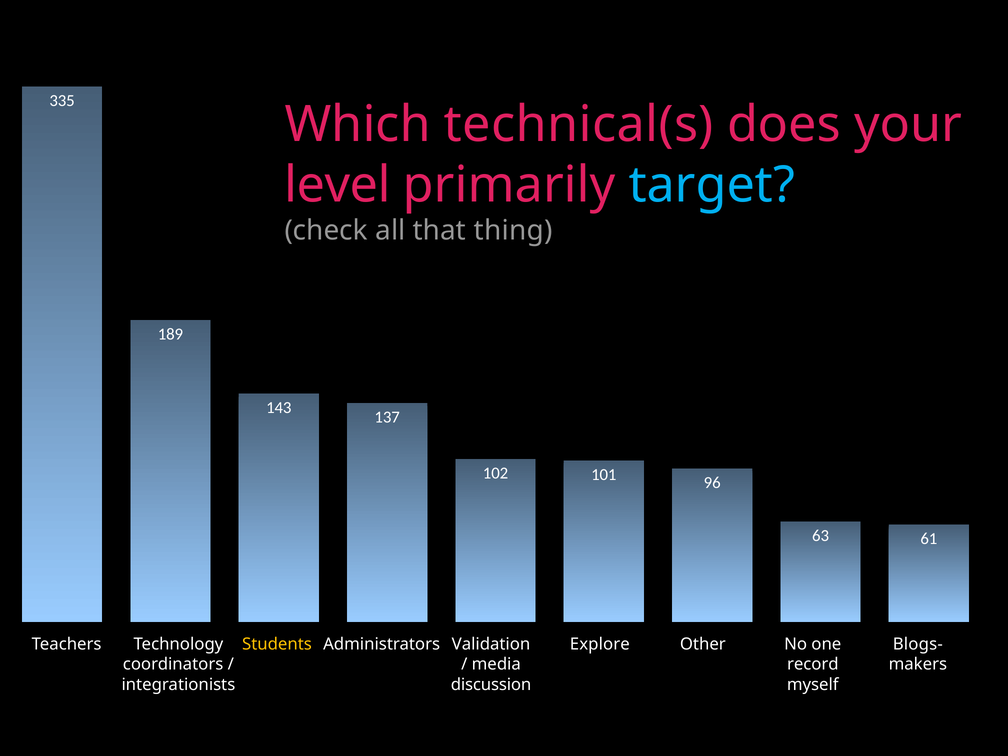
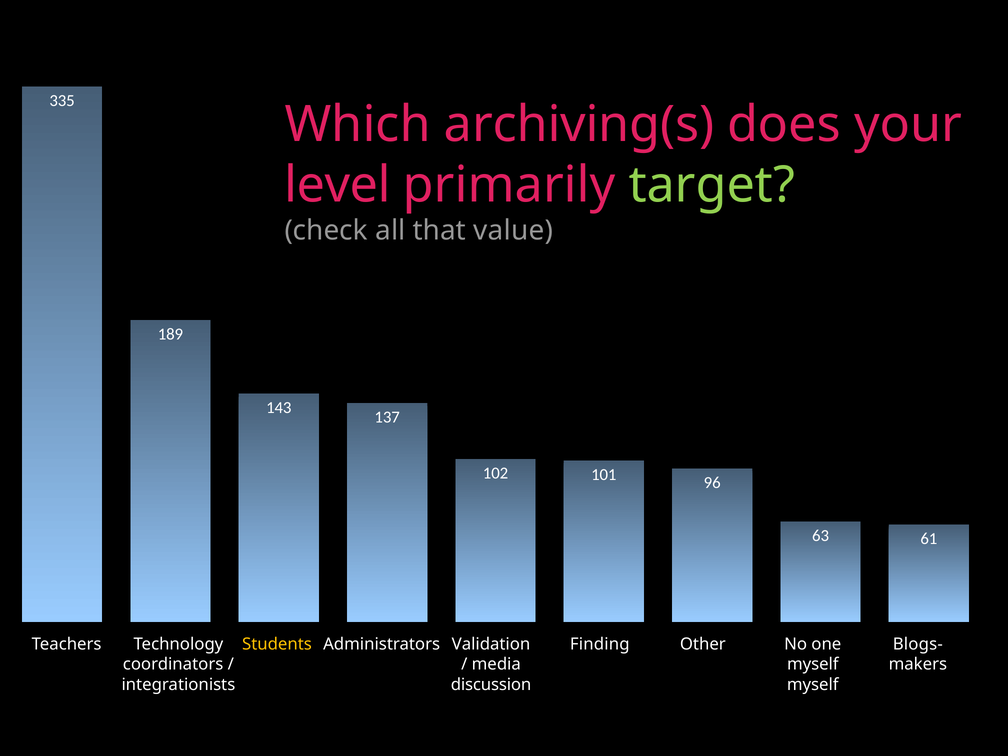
technical(s: technical(s -> archiving(s (579, 124)
target colour: light blue -> light green (712, 185)
thing: thing -> value (513, 230)
Explore: Explore -> Finding (600, 644)
record: record -> myself (813, 664)
